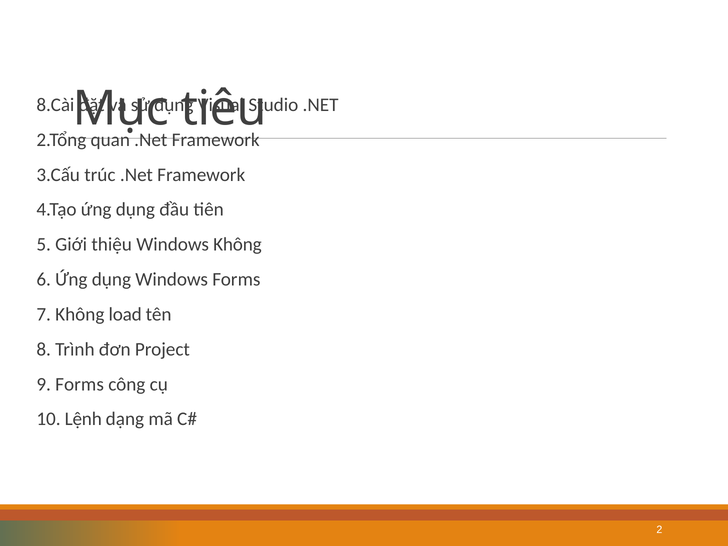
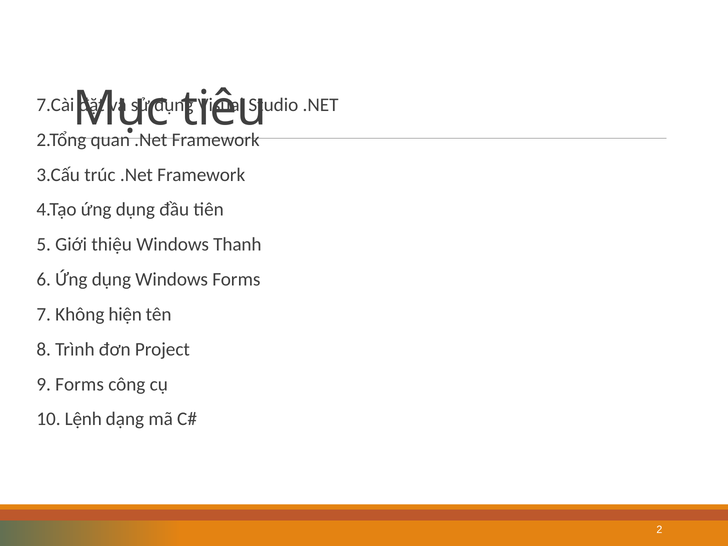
8.Cài: 8.Cài -> 7.Cài (55, 105)
Windows Không: Không -> Thanh (237, 245)
load: load -> hiện (125, 314)
